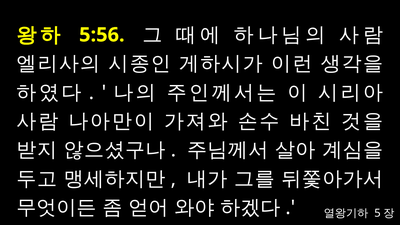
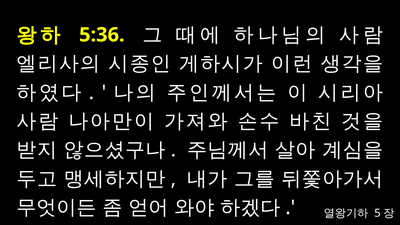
5:56: 5:56 -> 5:36 (102, 35)
